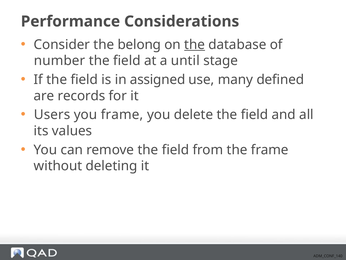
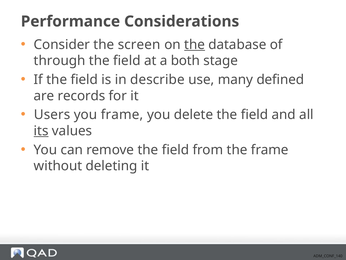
belong: belong -> screen (139, 44)
number: number -> through (60, 61)
until: until -> both (185, 61)
assigned: assigned -> describe (157, 79)
its underline: none -> present (41, 131)
